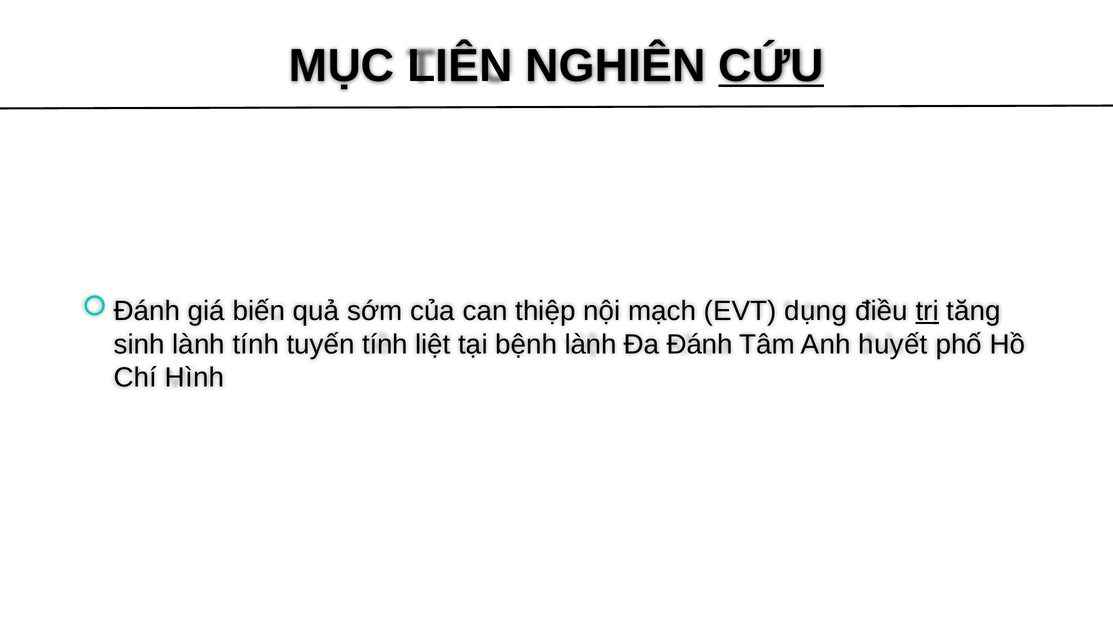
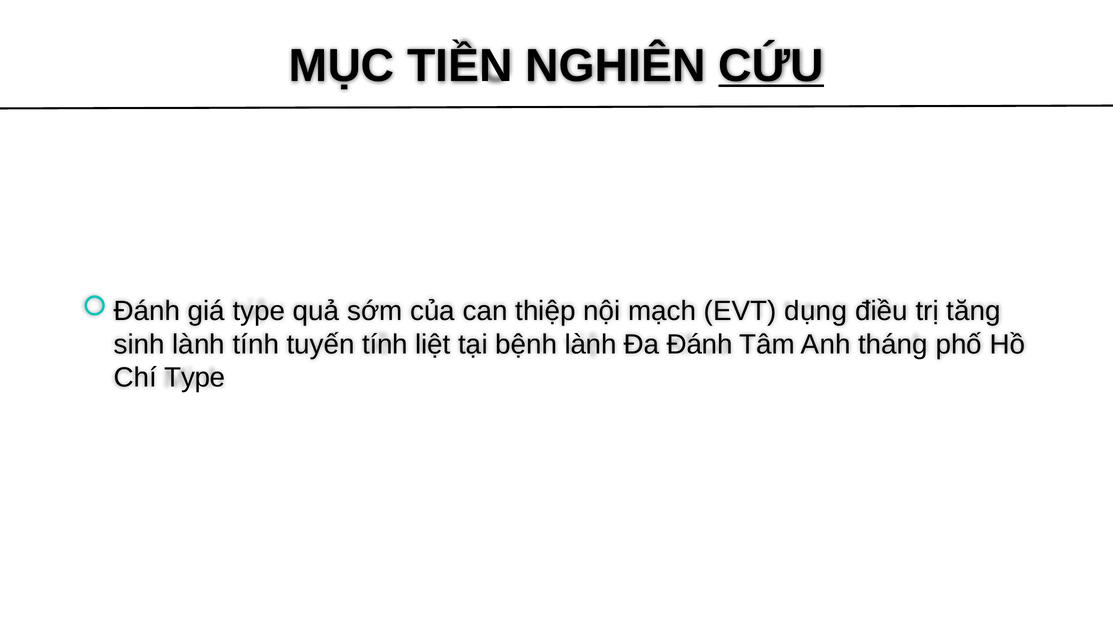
LIÊN: LIÊN -> TIỀN (460, 66)
giá biến: biến -> type (259, 311)
trị underline: present -> none (927, 311)
huyết: huyết -> tháng (893, 344)
Chí Hình: Hình -> Type (195, 378)
